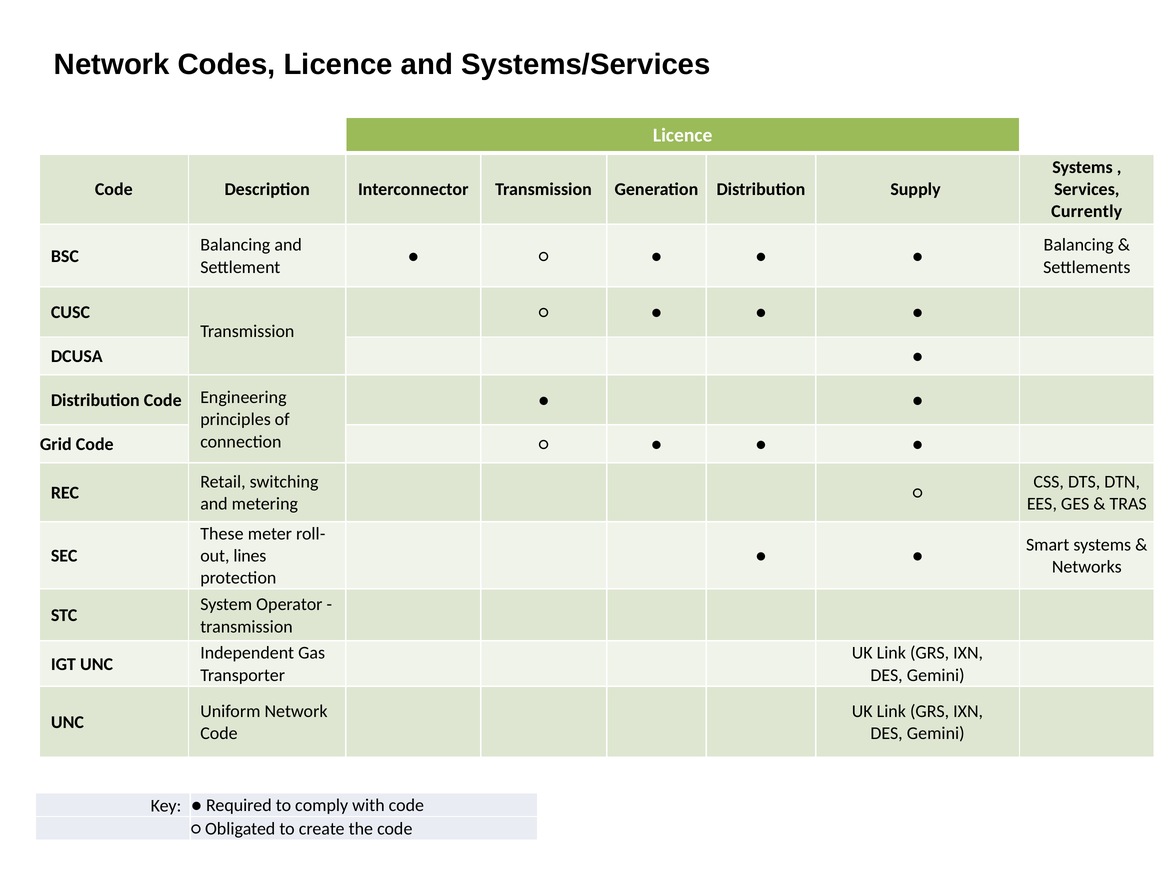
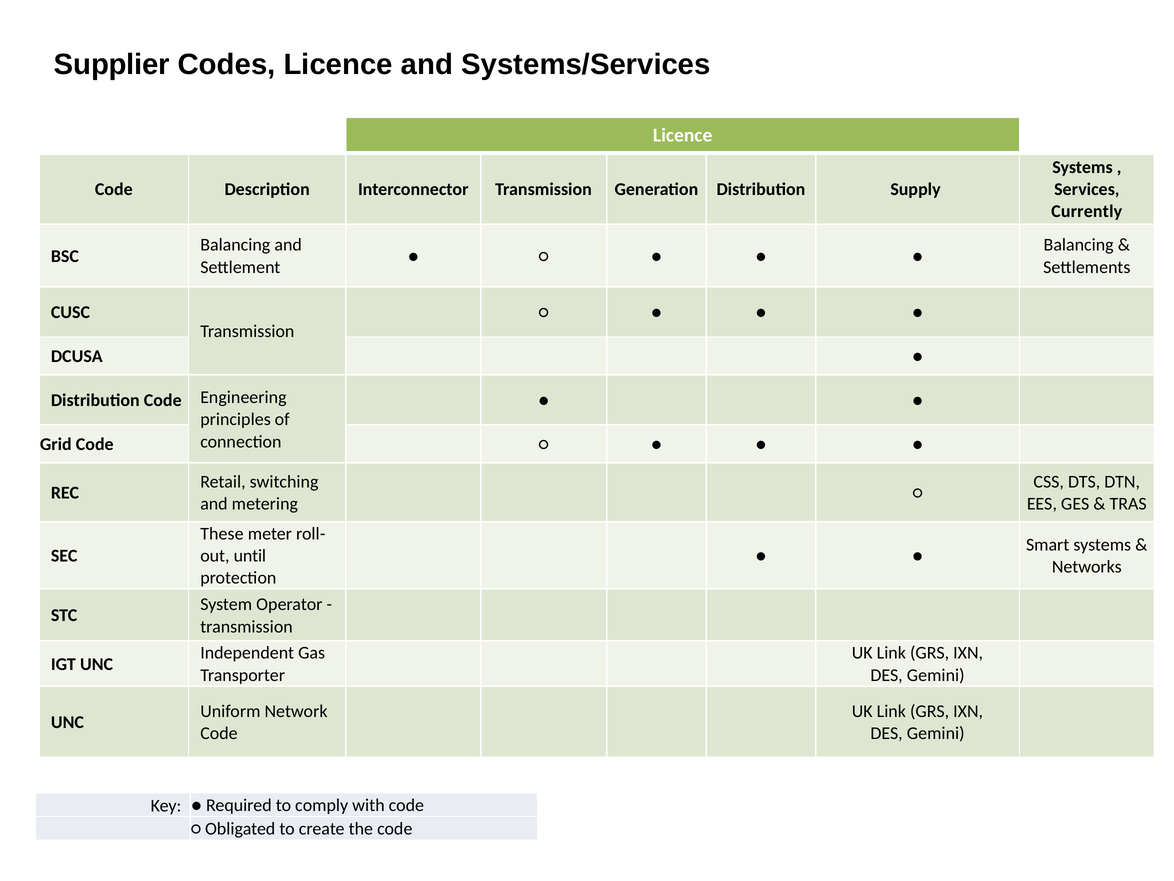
Network: Network -> Supplier (112, 65)
lines: lines -> until (250, 556)
